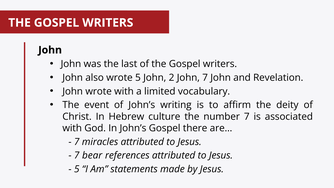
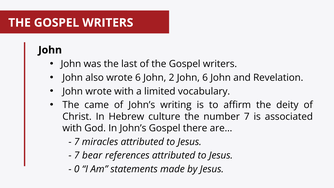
wrote 5: 5 -> 6 (138, 78)
John 7: 7 -> 6 (205, 78)
event: event -> came (97, 105)
5: 5 -> 0 (77, 169)
